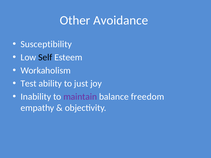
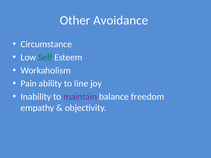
Susceptibility: Susceptibility -> Circumstance (46, 44)
Self colour: black -> green (45, 57)
Test: Test -> Pain (29, 84)
just: just -> line (81, 84)
